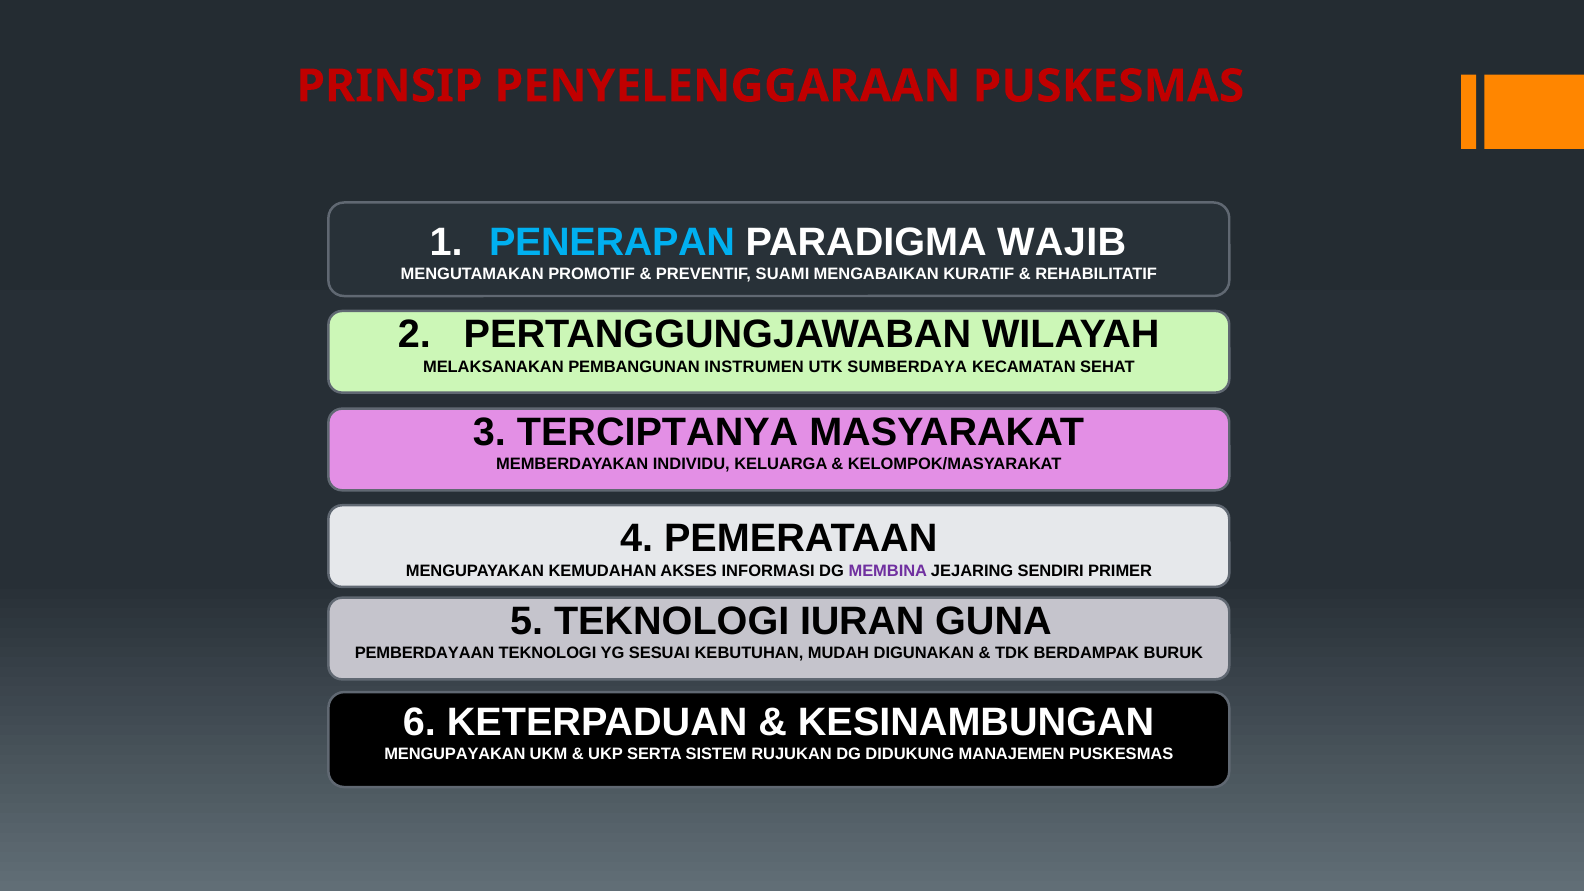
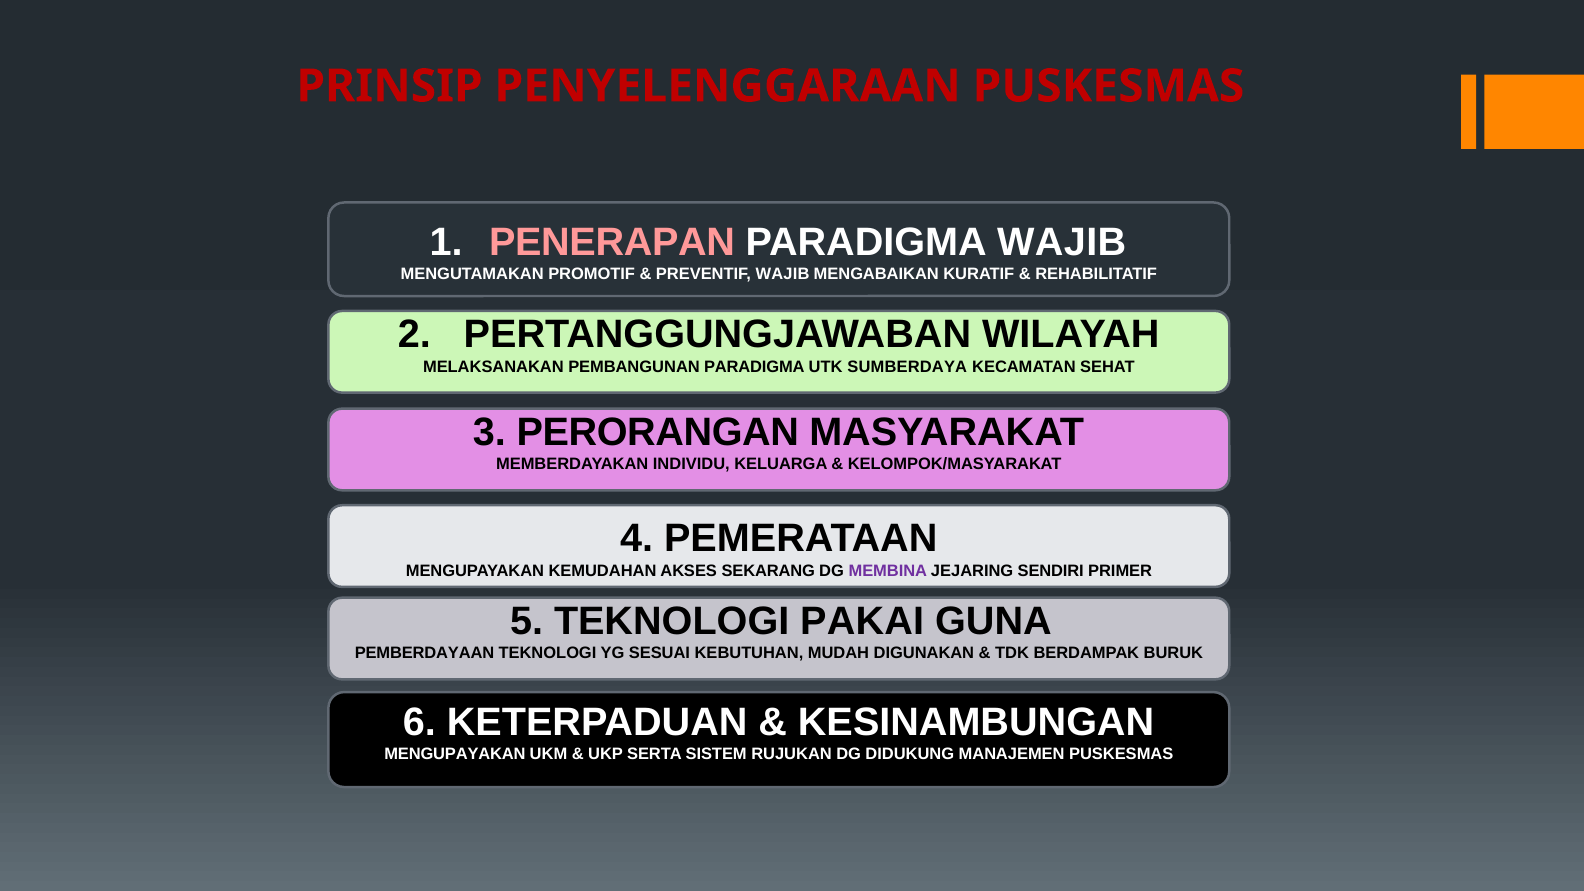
PENERAPAN colour: light blue -> pink (612, 242)
PREVENTIF SUAMI: SUAMI -> WAJIB (783, 274)
PEMBANGUNAN INSTRUMEN: INSTRUMEN -> PARADIGMA (754, 367)
TERCIPTANYA: TERCIPTANYA -> PERORANGAN (658, 432)
INFORMASI: INFORMASI -> SEKARANG (768, 571)
IURAN: IURAN -> PAKAI (862, 621)
